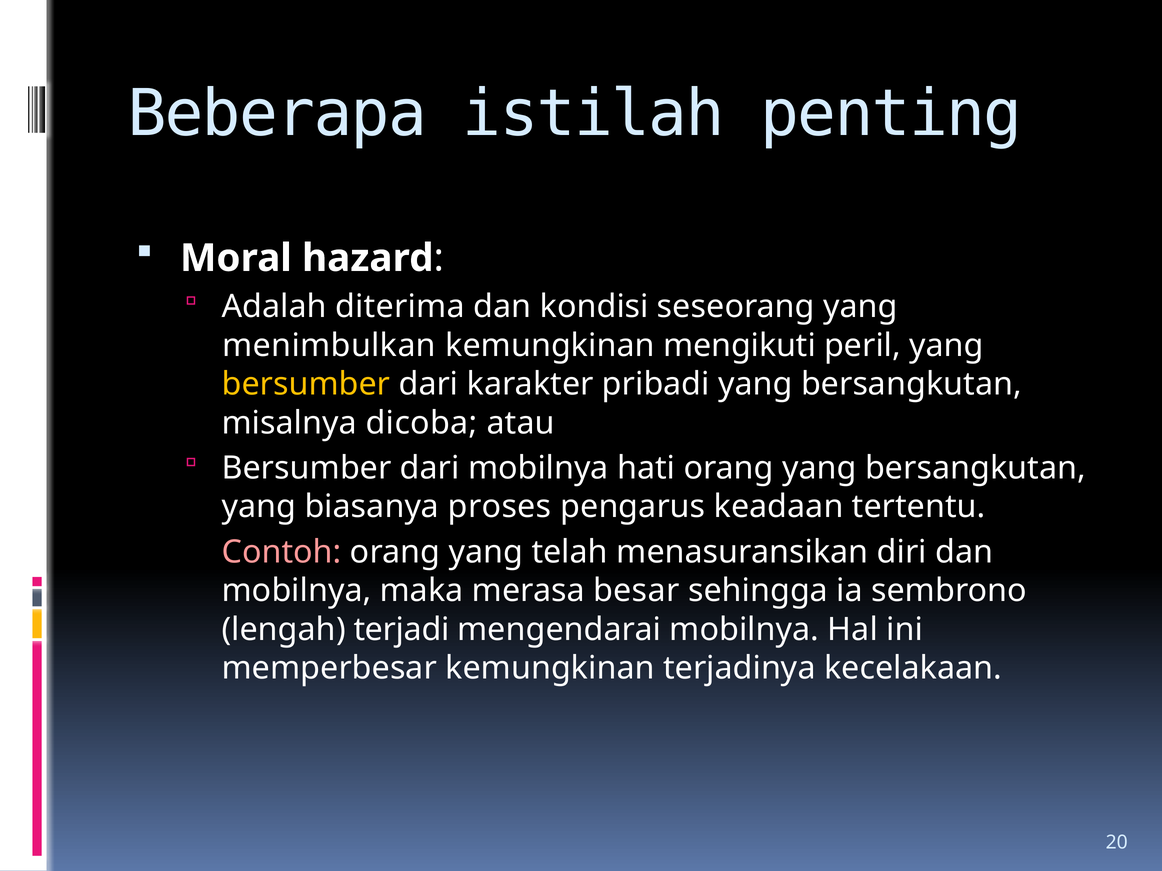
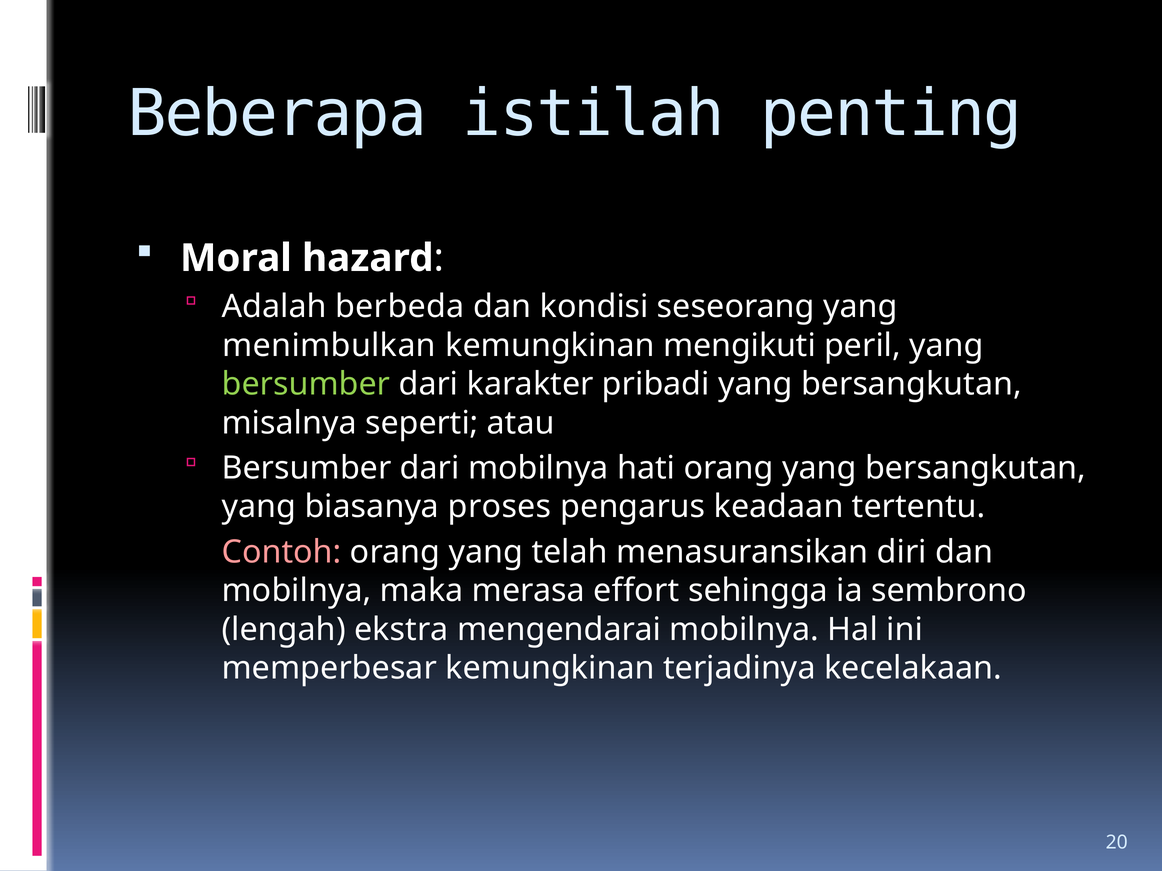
diterima: diterima -> berbeda (400, 307)
bersumber colour: yellow -> light green (306, 384)
dicoba: dicoba -> seperti (422, 423)
besar: besar -> effort (636, 591)
terjadi: terjadi -> ekstra (401, 630)
